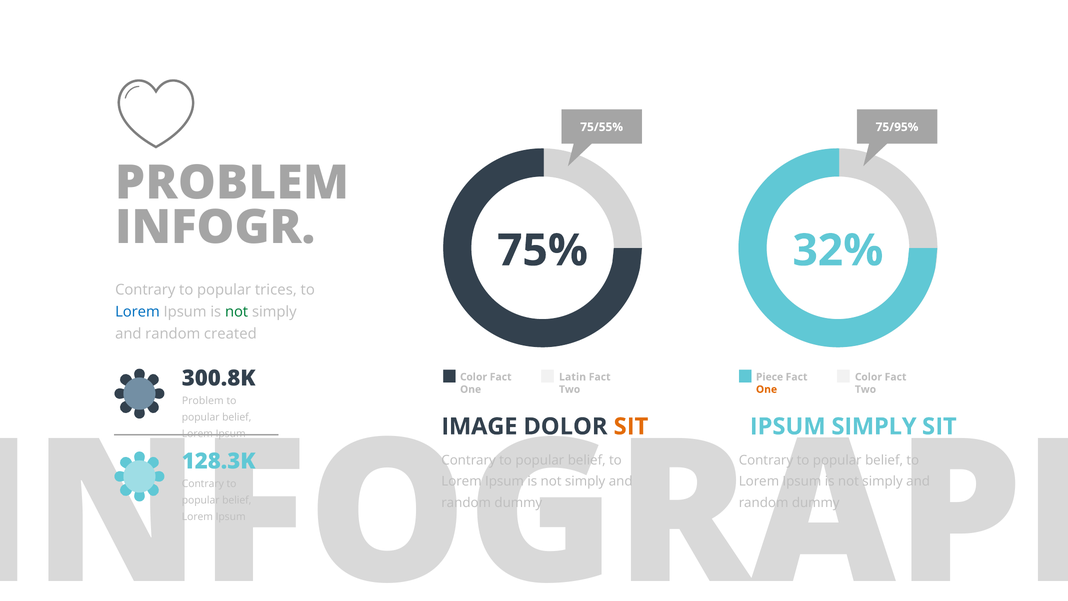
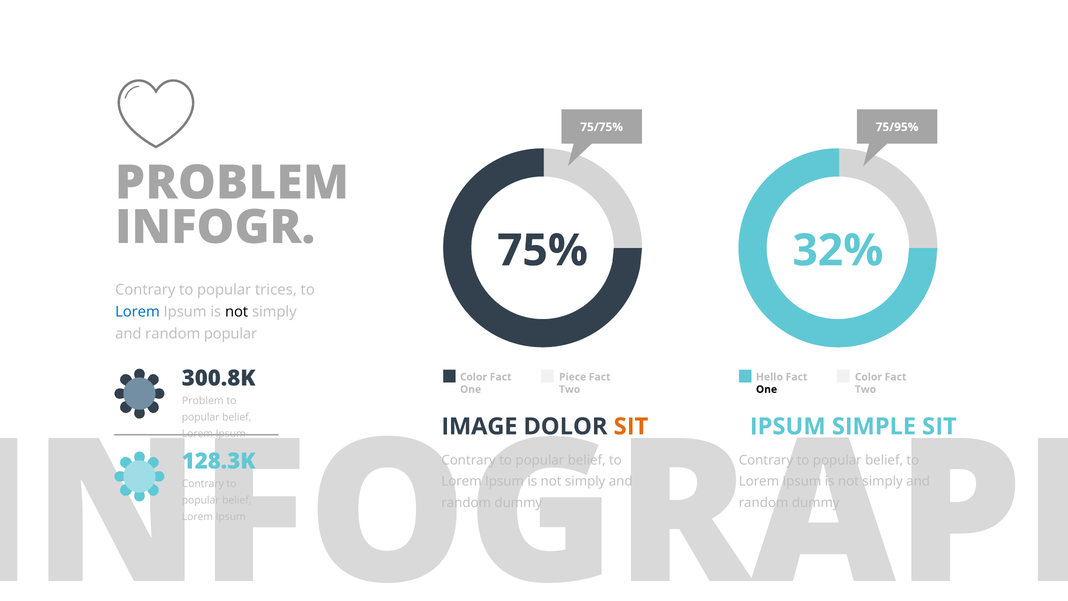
75/55%: 75/55% -> 75/75% (602, 127)
not colour: green -> black (237, 312)
random created: created -> popular (230, 334)
Latin: Latin -> Piece (573, 377)
Piece: Piece -> Hello (769, 377)
One colour: orange -> black (767, 389)
IPSUM SIMPLY: SIMPLY -> SIMPLE (874, 426)
